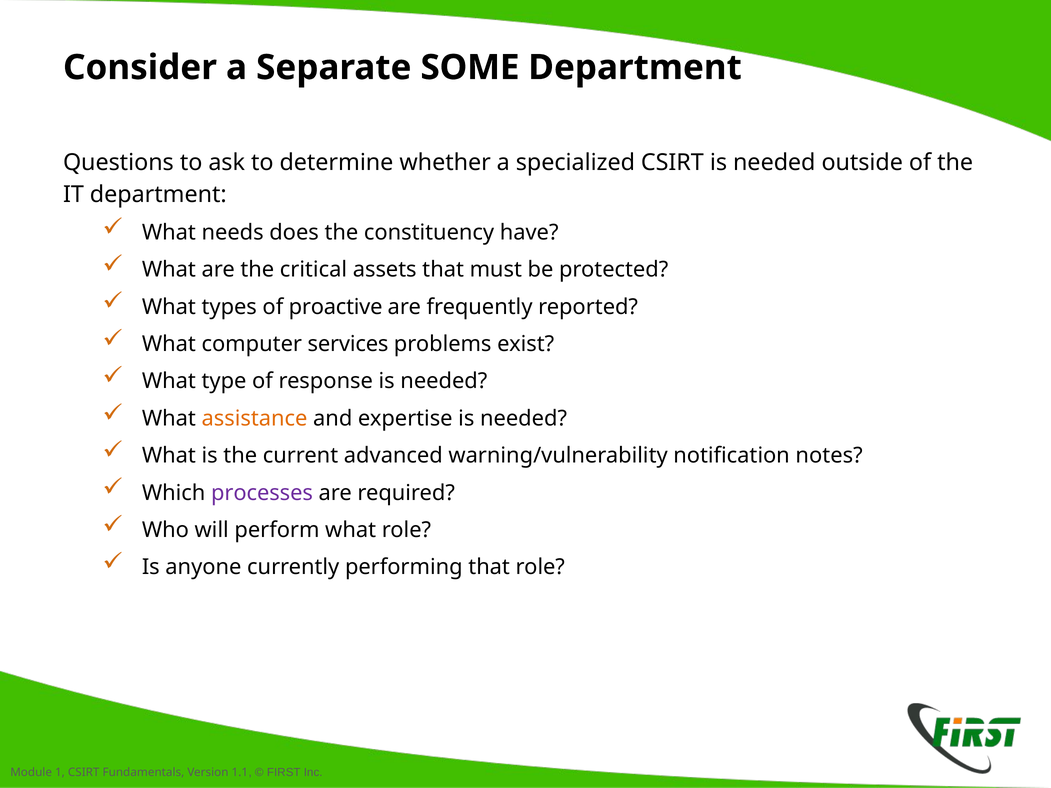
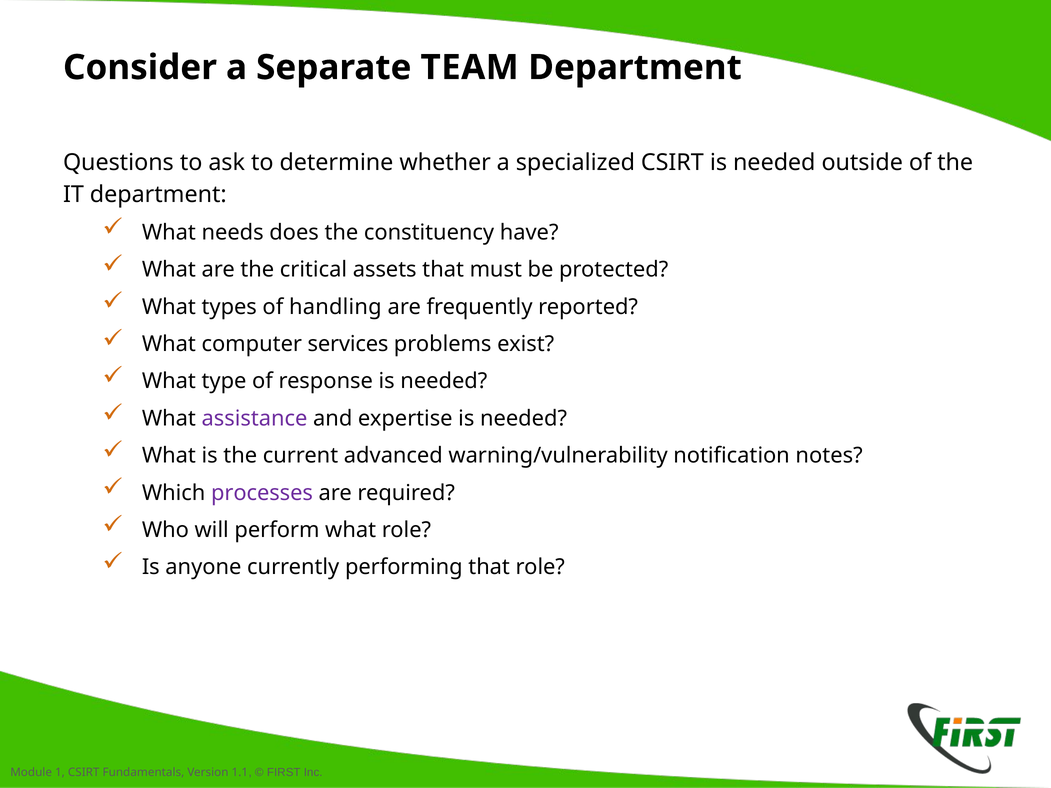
SOME: SOME -> TEAM (470, 68)
proactive: proactive -> handling (335, 307)
assistance colour: orange -> purple (254, 419)
